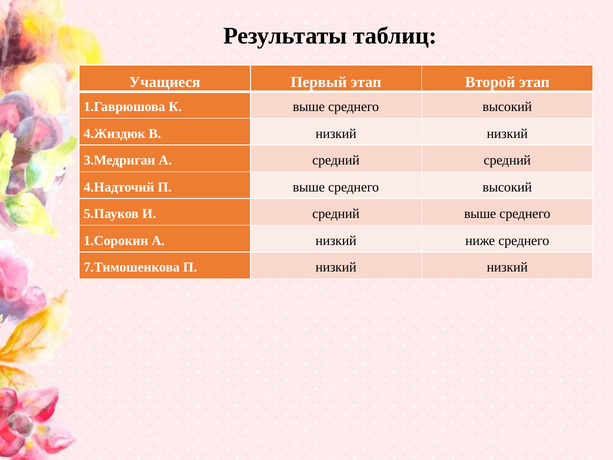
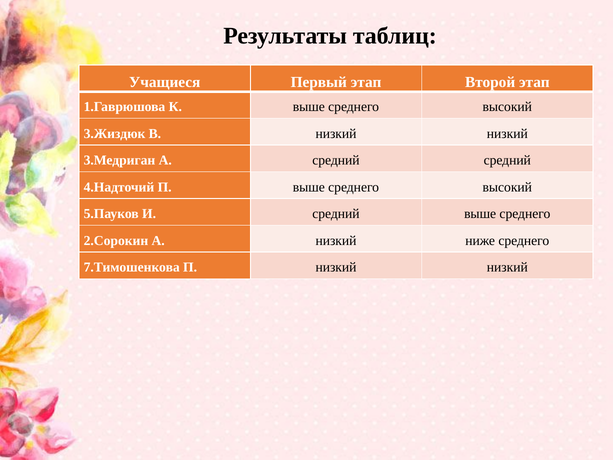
4.Жиздюк: 4.Жиздюк -> 3.Жиздюк (115, 134)
1.Сорокин: 1.Сорокин -> 2.Сорокин (116, 240)
